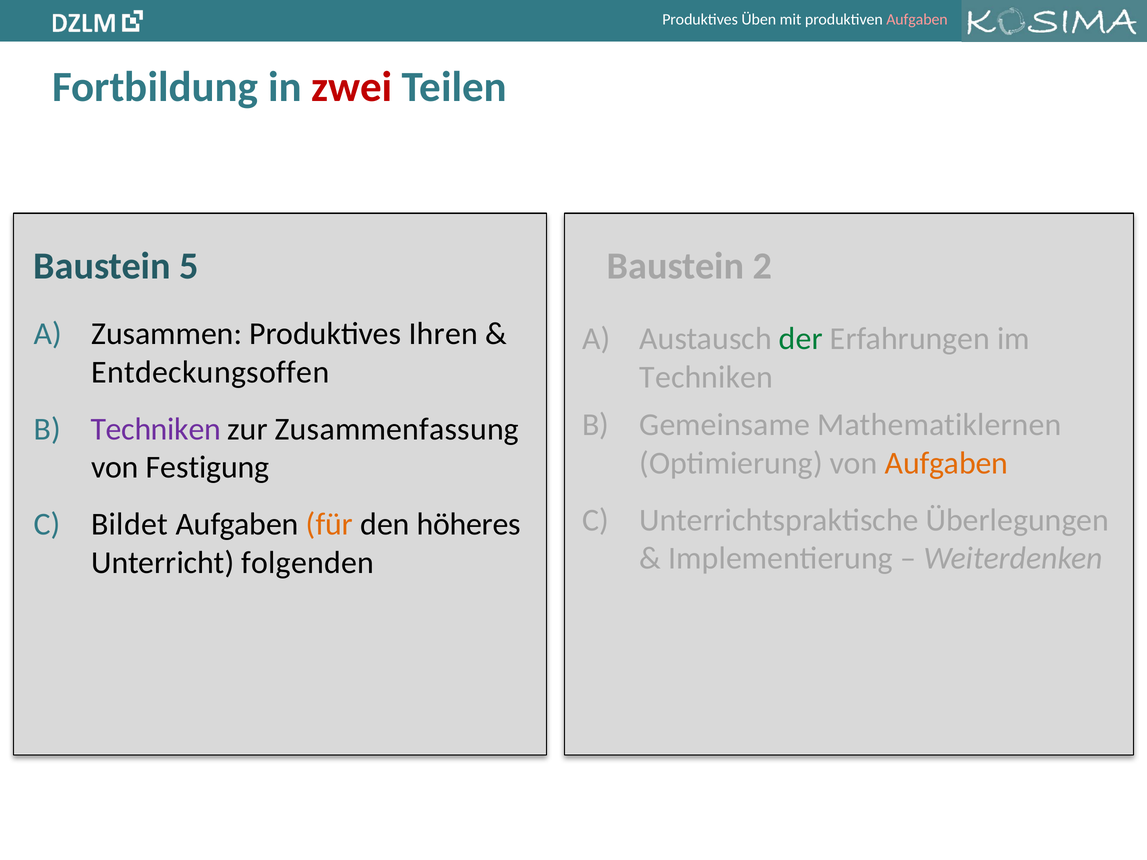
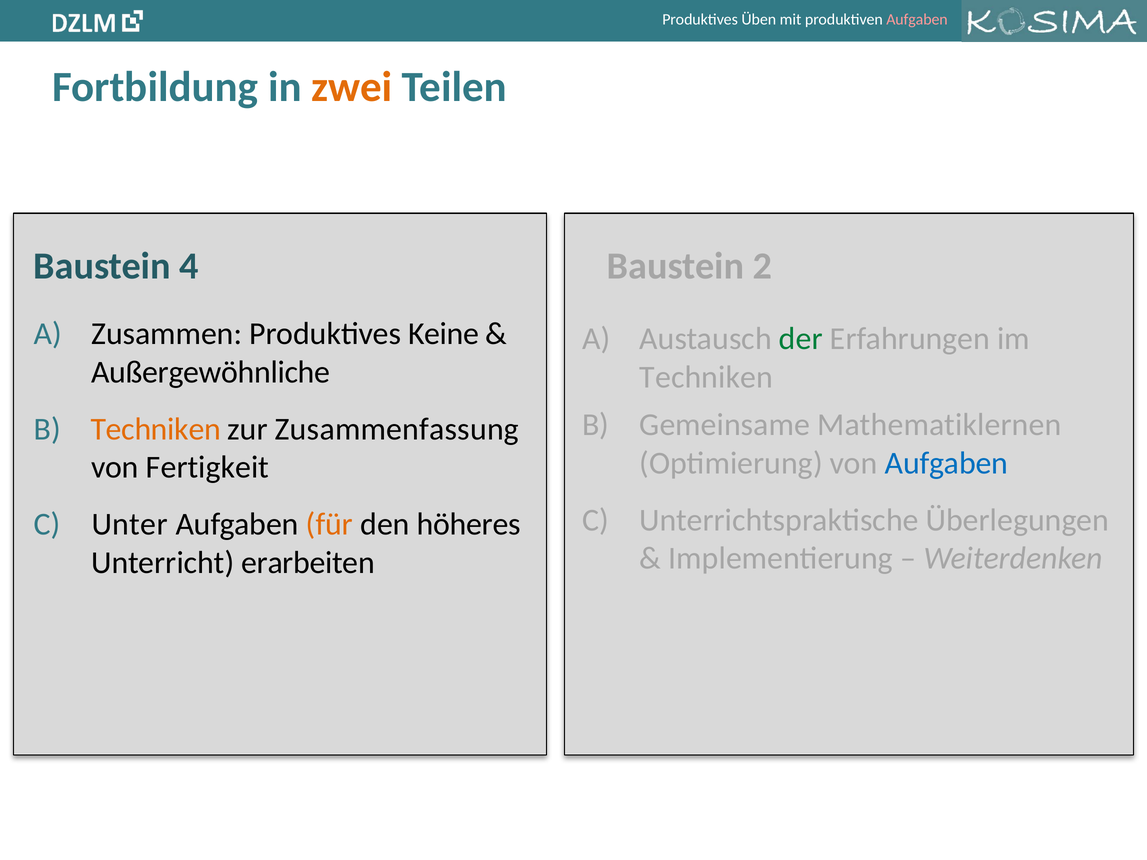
zwei colour: red -> orange (352, 87)
5: 5 -> 4 (189, 266)
Ihren: Ihren -> Keine (444, 334)
Entdeckungsoffen: Entdeckungsoffen -> Außergewöhnliche (211, 372)
Techniken colour: purple -> orange (156, 429)
Aufgaben colour: orange -> blue (946, 463)
Festigung: Festigung -> Fertigkeit (208, 467)
Bildet: Bildet -> Unter (130, 524)
folgenden: folgenden -> erarbeiten (308, 563)
